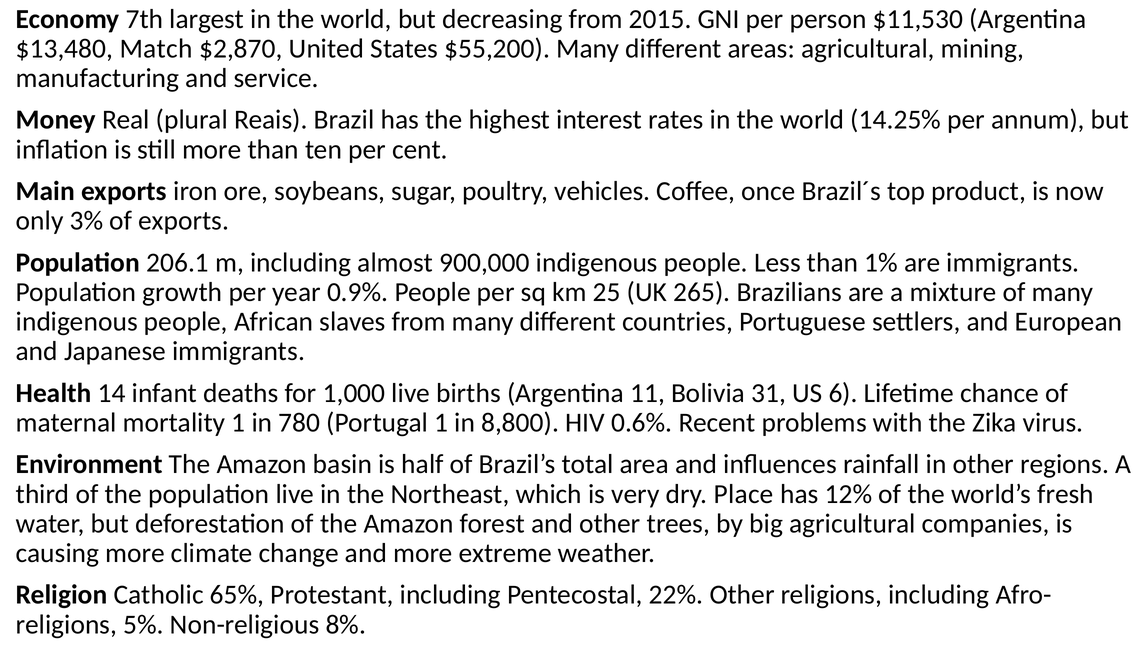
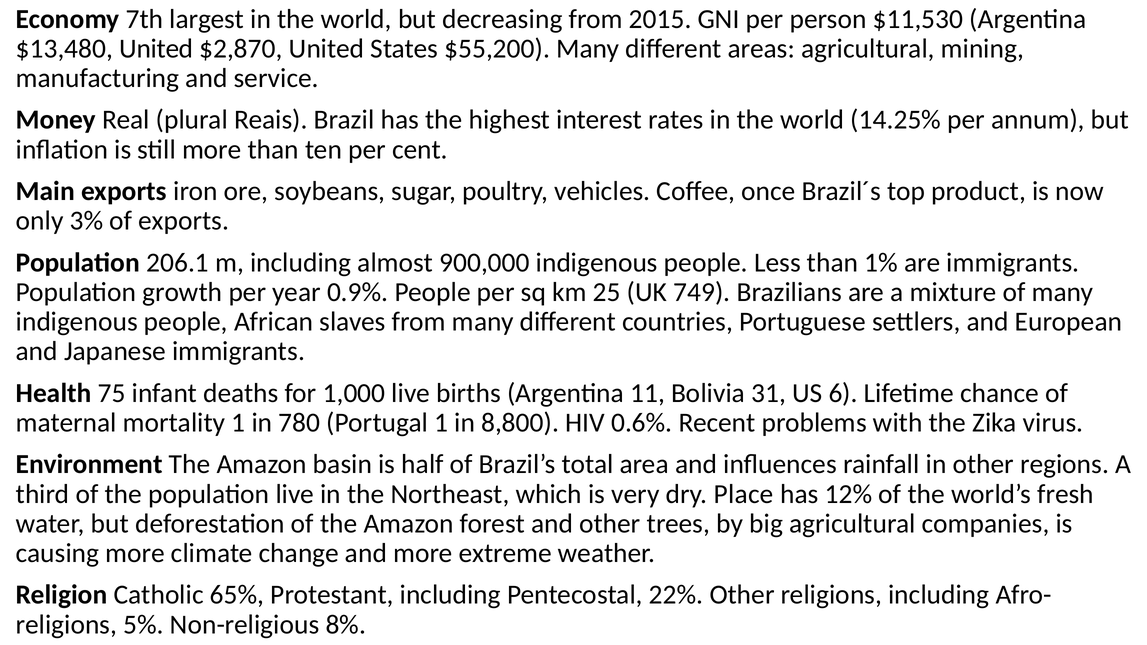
$13,480 Match: Match -> United (156, 49)
265: 265 -> 749 (702, 292)
14: 14 -> 75 (112, 393)
